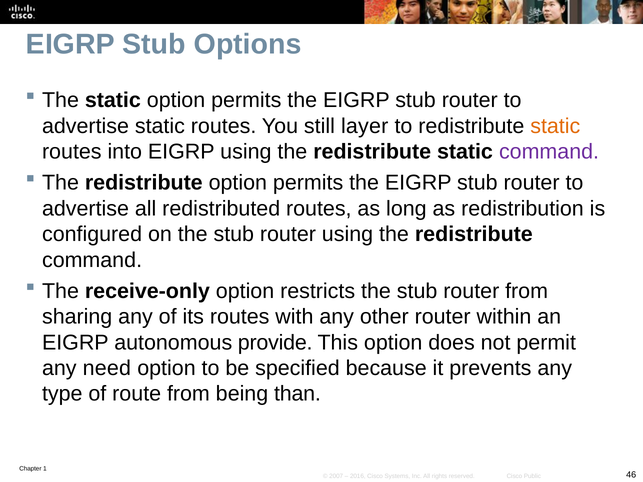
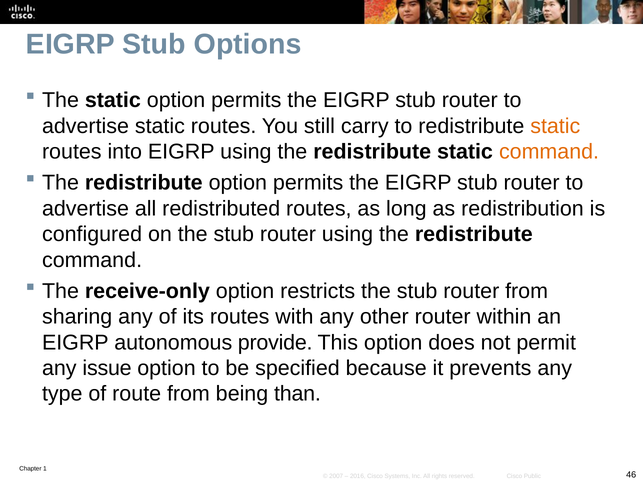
layer: layer -> carry (365, 126)
command colour: purple -> orange (549, 152)
need: need -> issue (107, 368)
